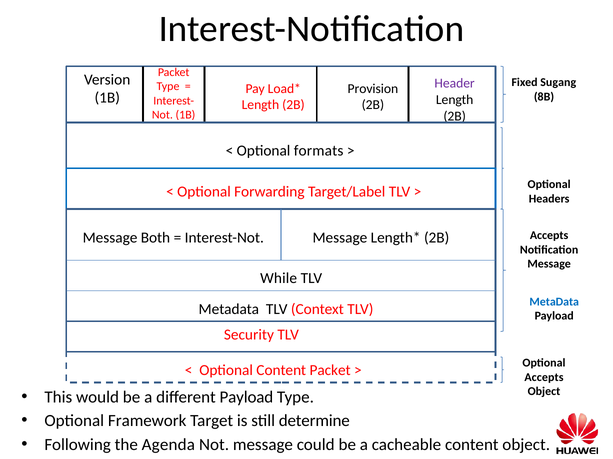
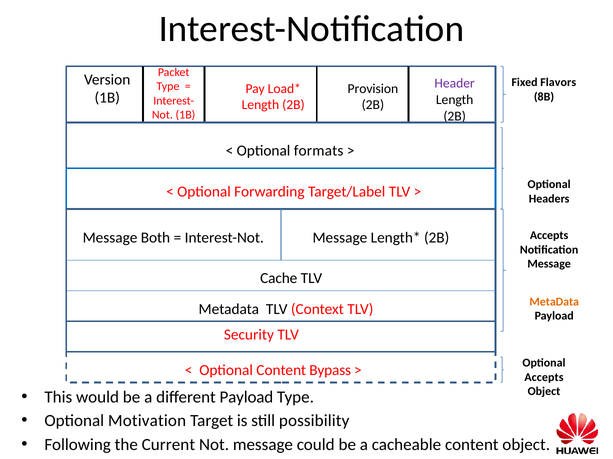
Sugang: Sugang -> Flavors (558, 82)
While: While -> Cache (279, 279)
MetaData colour: blue -> orange (554, 302)
Content Packet: Packet -> Bypass (330, 371)
Framework: Framework -> Motivation (147, 421)
determine: determine -> possibility (314, 421)
Agenda: Agenda -> Current (168, 445)
